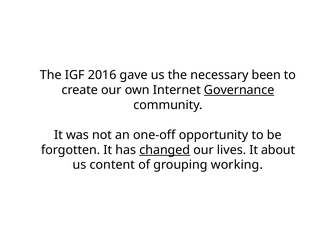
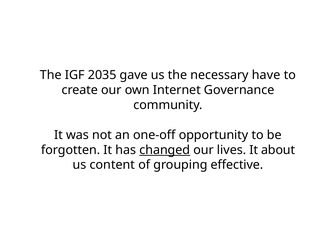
2016: 2016 -> 2035 (102, 75)
been: been -> have (266, 75)
Governance underline: present -> none (239, 90)
working: working -> effective (237, 165)
